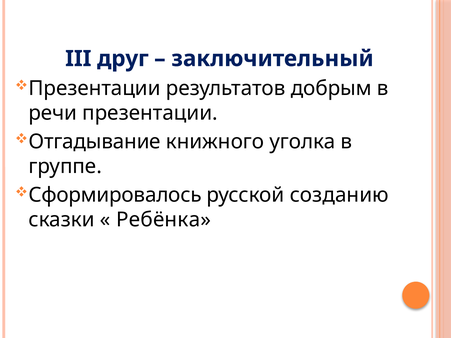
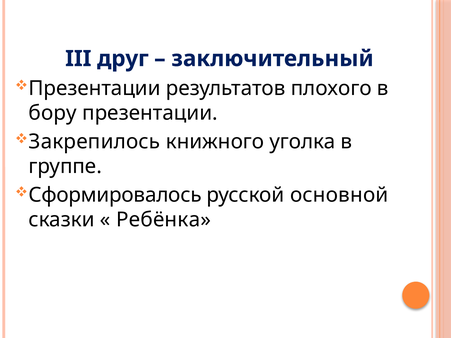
добрым: добрым -> плохого (331, 88)
речи: речи -> бору (53, 113)
Отгадывание: Отгадывание -> Закрепилось (94, 142)
созданию: созданию -> основной (339, 195)
